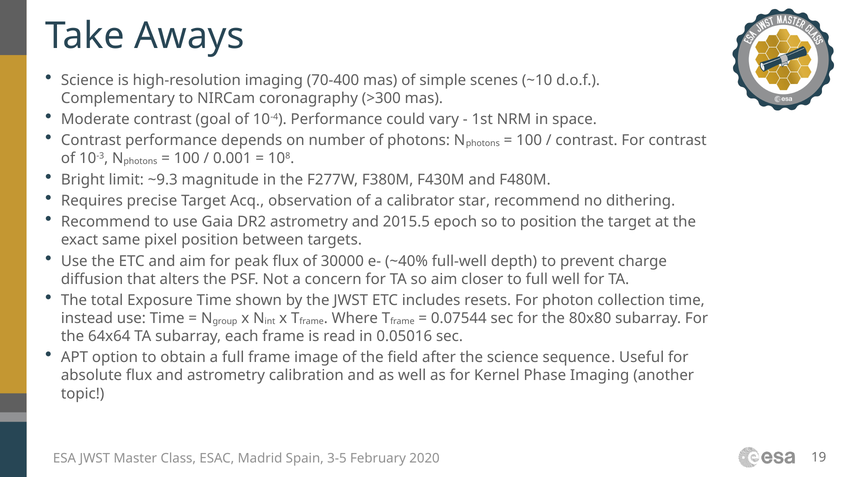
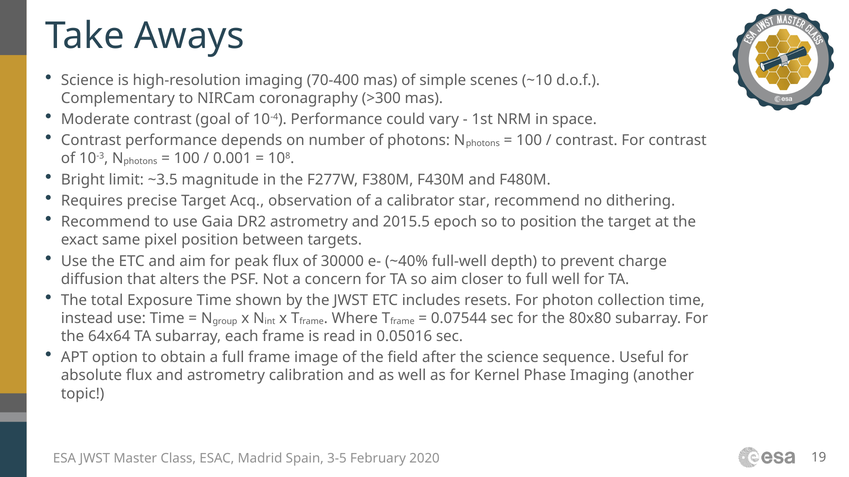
~9.3: ~9.3 -> ~3.5 (163, 180)
